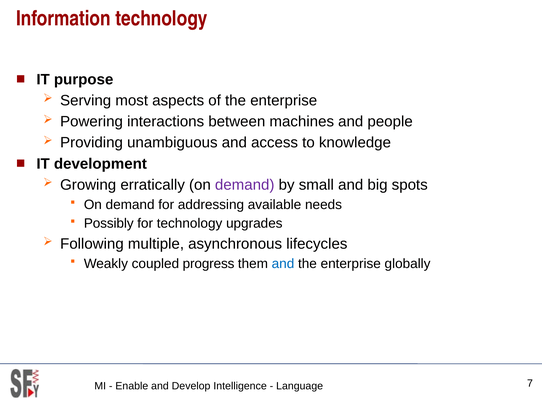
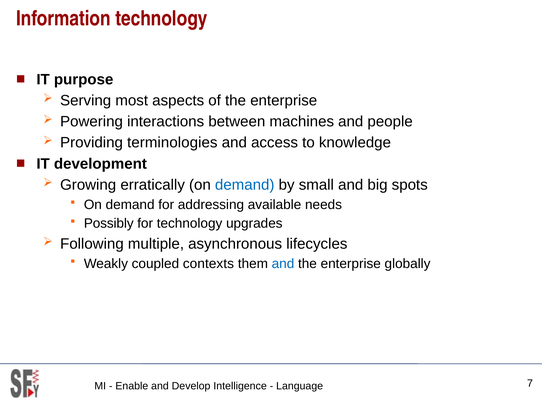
unambiguous: unambiguous -> terminologies (172, 143)
demand colour: purple -> blue (245, 185)
progress: progress -> contexts (208, 264)
